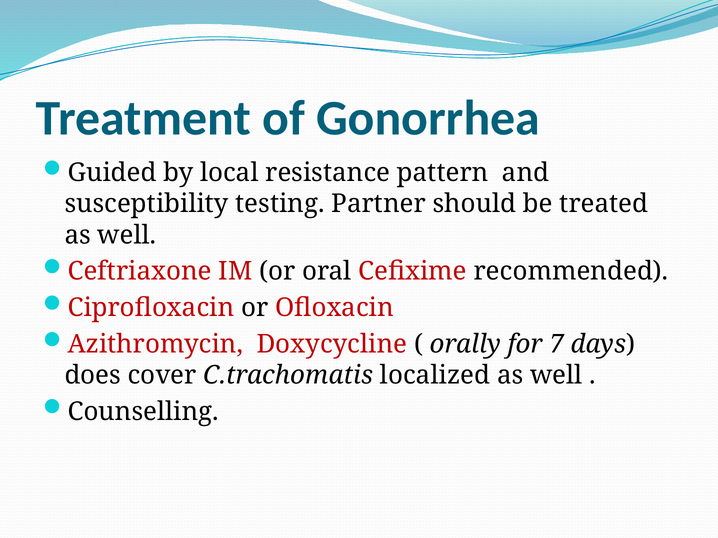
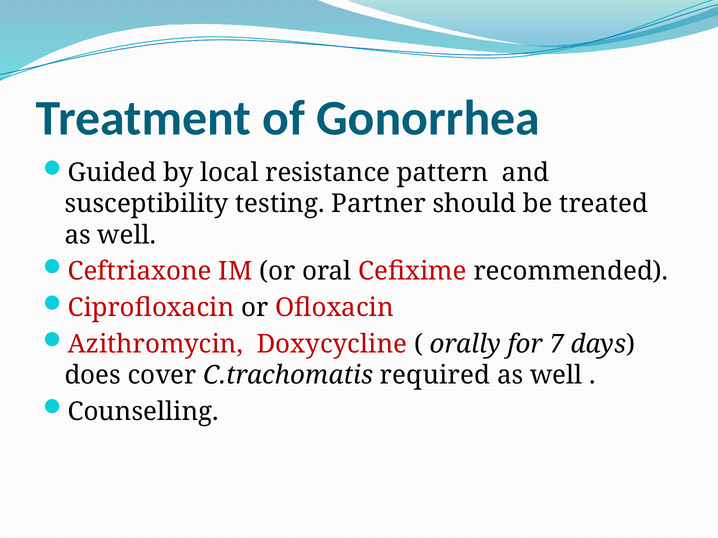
localized: localized -> required (435, 376)
